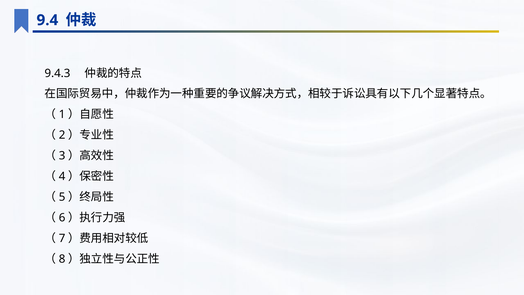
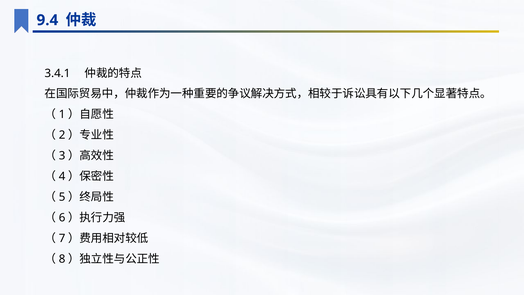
9.4.3: 9.4.3 -> 3.4.1 (57, 73)
